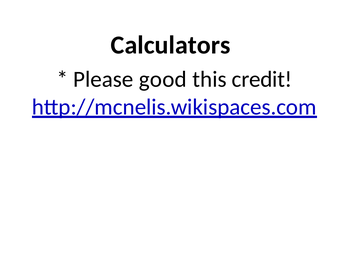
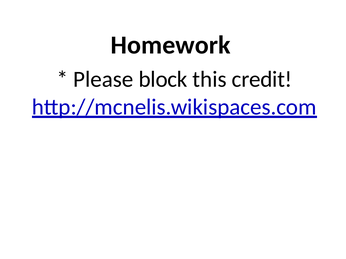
Calculators: Calculators -> Homework (171, 45)
good: good -> block (163, 80)
